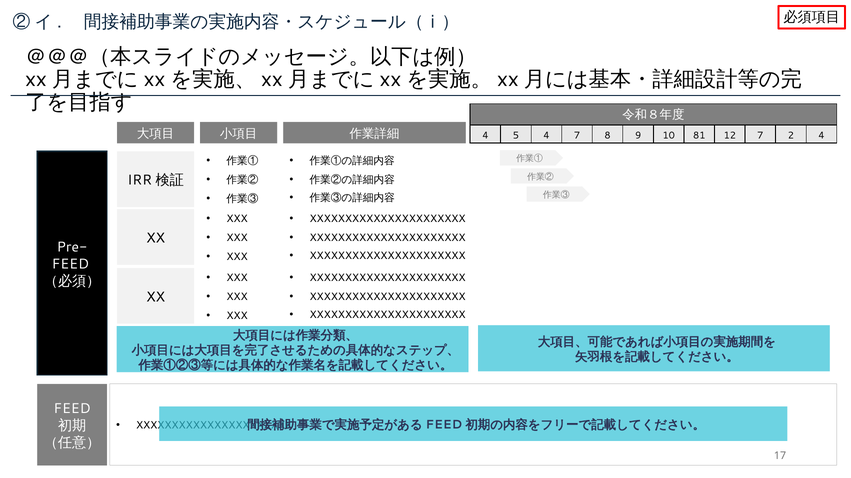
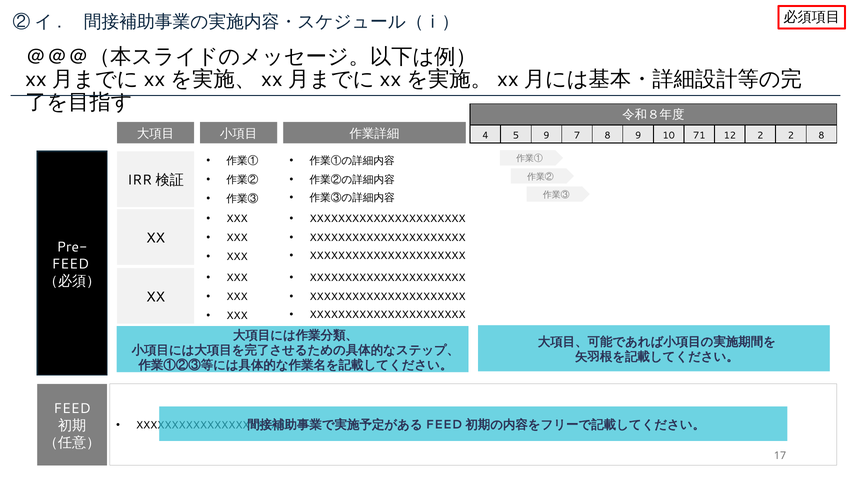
5 4: 4 -> 9 (546, 136)
81: 81 -> 71 (699, 136)
12 7: 7 -> 2 (760, 136)
2 4: 4 -> 8 (821, 136)
